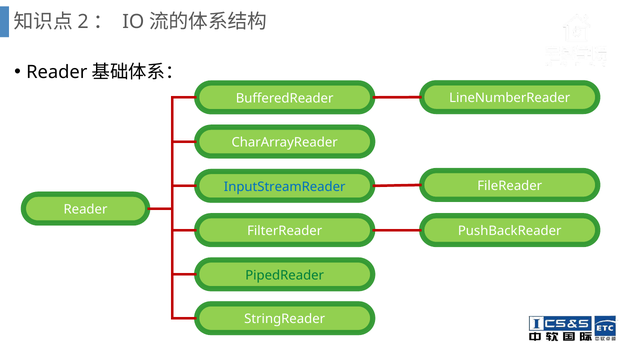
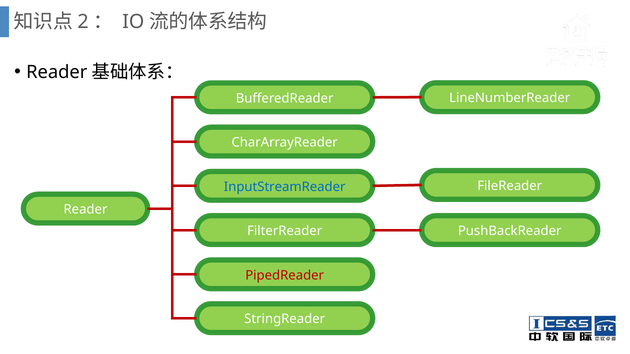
PipedReader colour: green -> red (285, 276)
